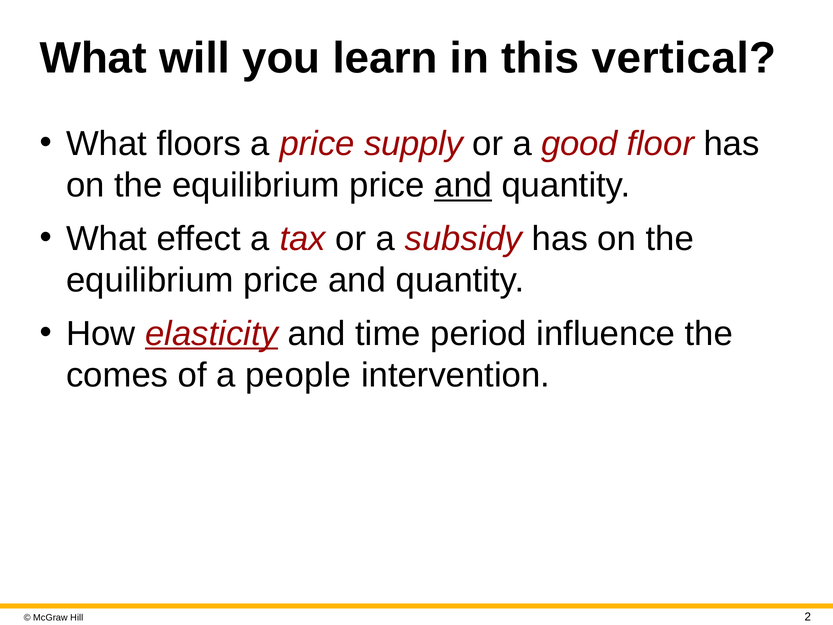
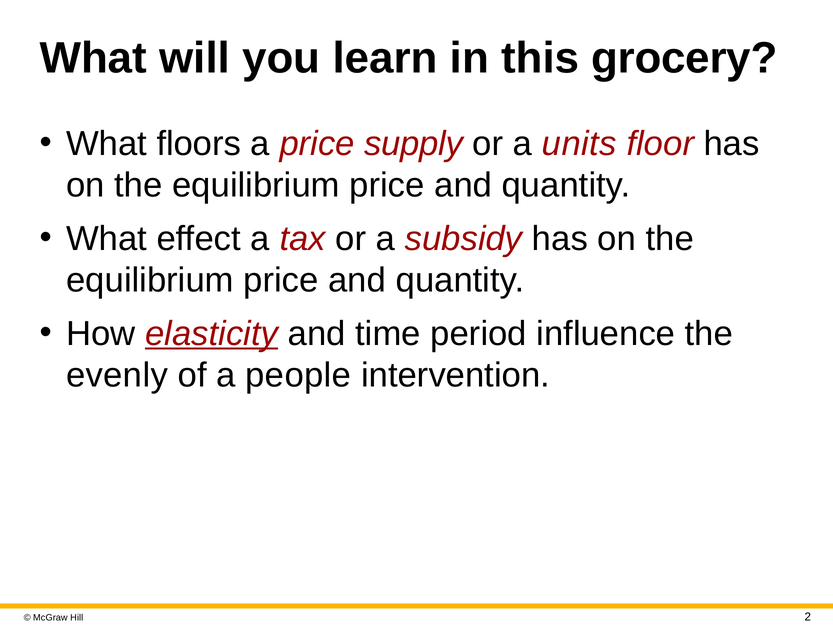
vertical: vertical -> grocery (684, 58)
good: good -> units (579, 144)
and underline: present -> none (463, 185)
comes: comes -> evenly (117, 375)
